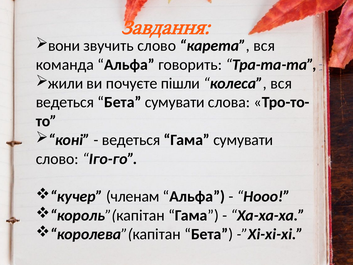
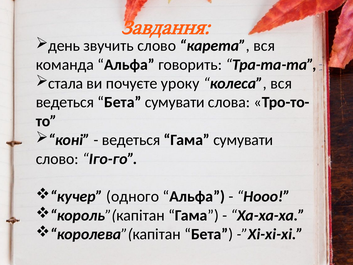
вони: вони -> день (64, 46)
жили: жили -> стала (66, 83)
пішли: пішли -> уроку (180, 83)
членам: членам -> одного (133, 196)
